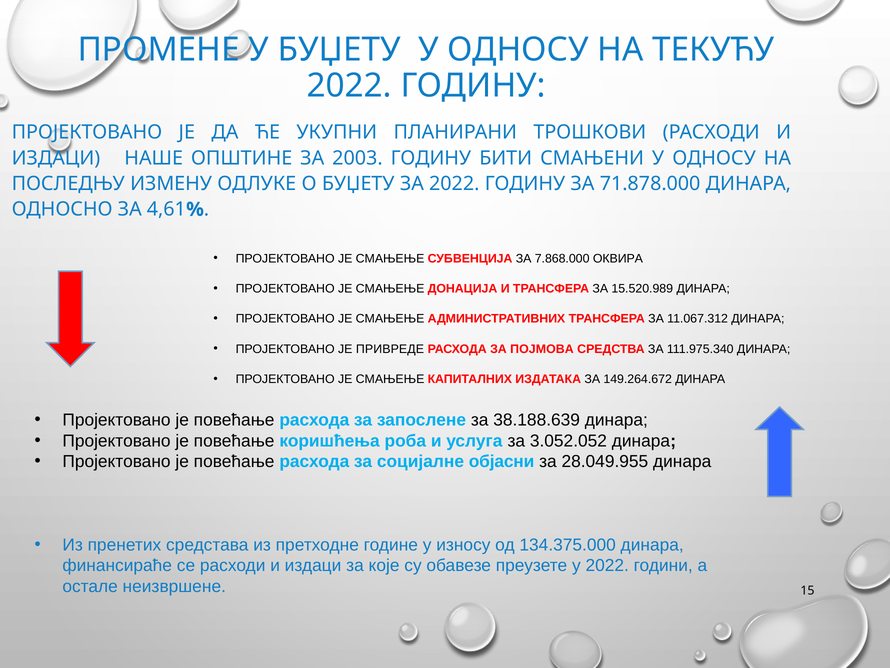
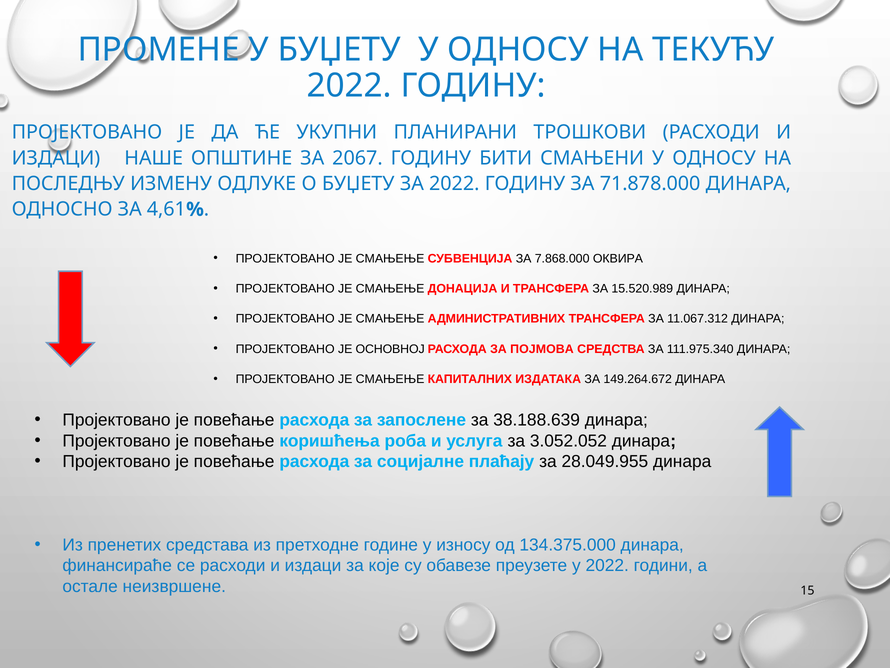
2003: 2003 -> 2067 (357, 158)
ПРИВРЕДЕ: ПРИВРЕДЕ -> ОСНОВНОЈ (390, 349)
објасни: објасни -> плаћају (502, 461)
